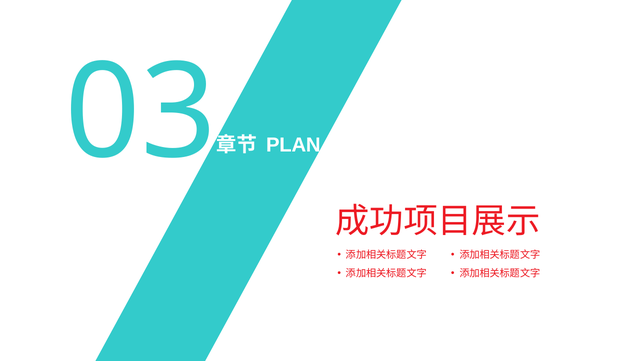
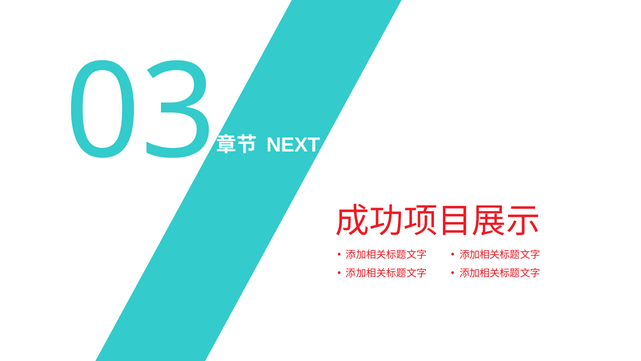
PLAN: PLAN -> NEXT (293, 145)
